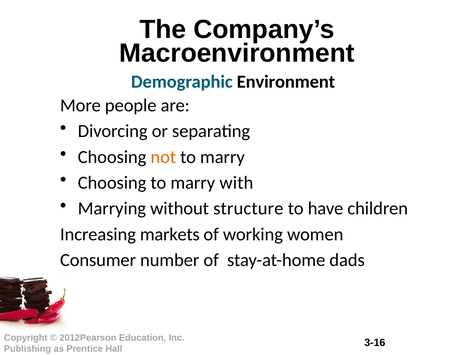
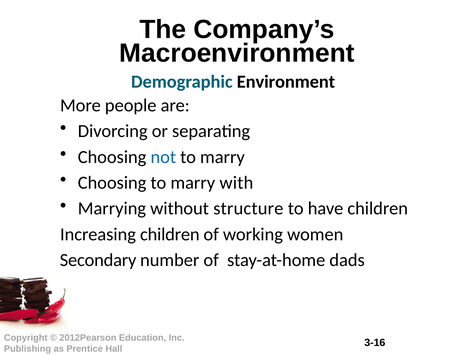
not colour: orange -> blue (163, 157)
Increasing markets: markets -> children (170, 235)
Consumer: Consumer -> Secondary (98, 261)
